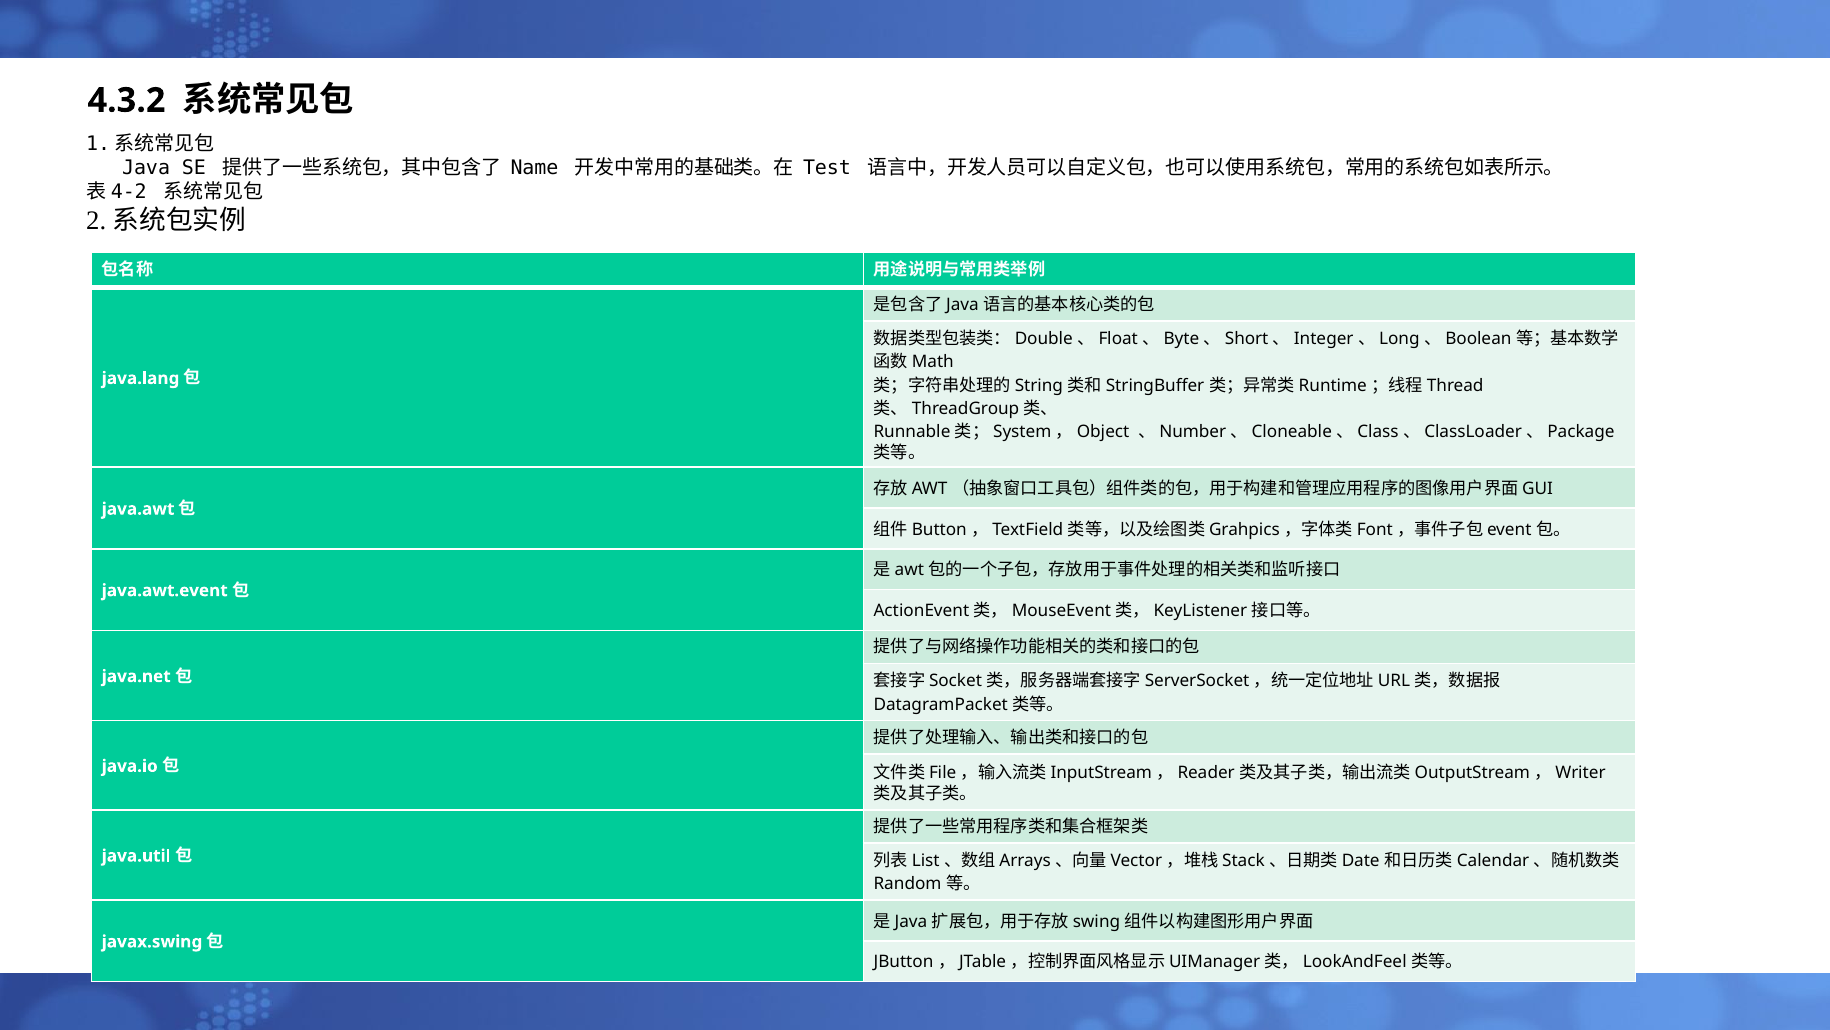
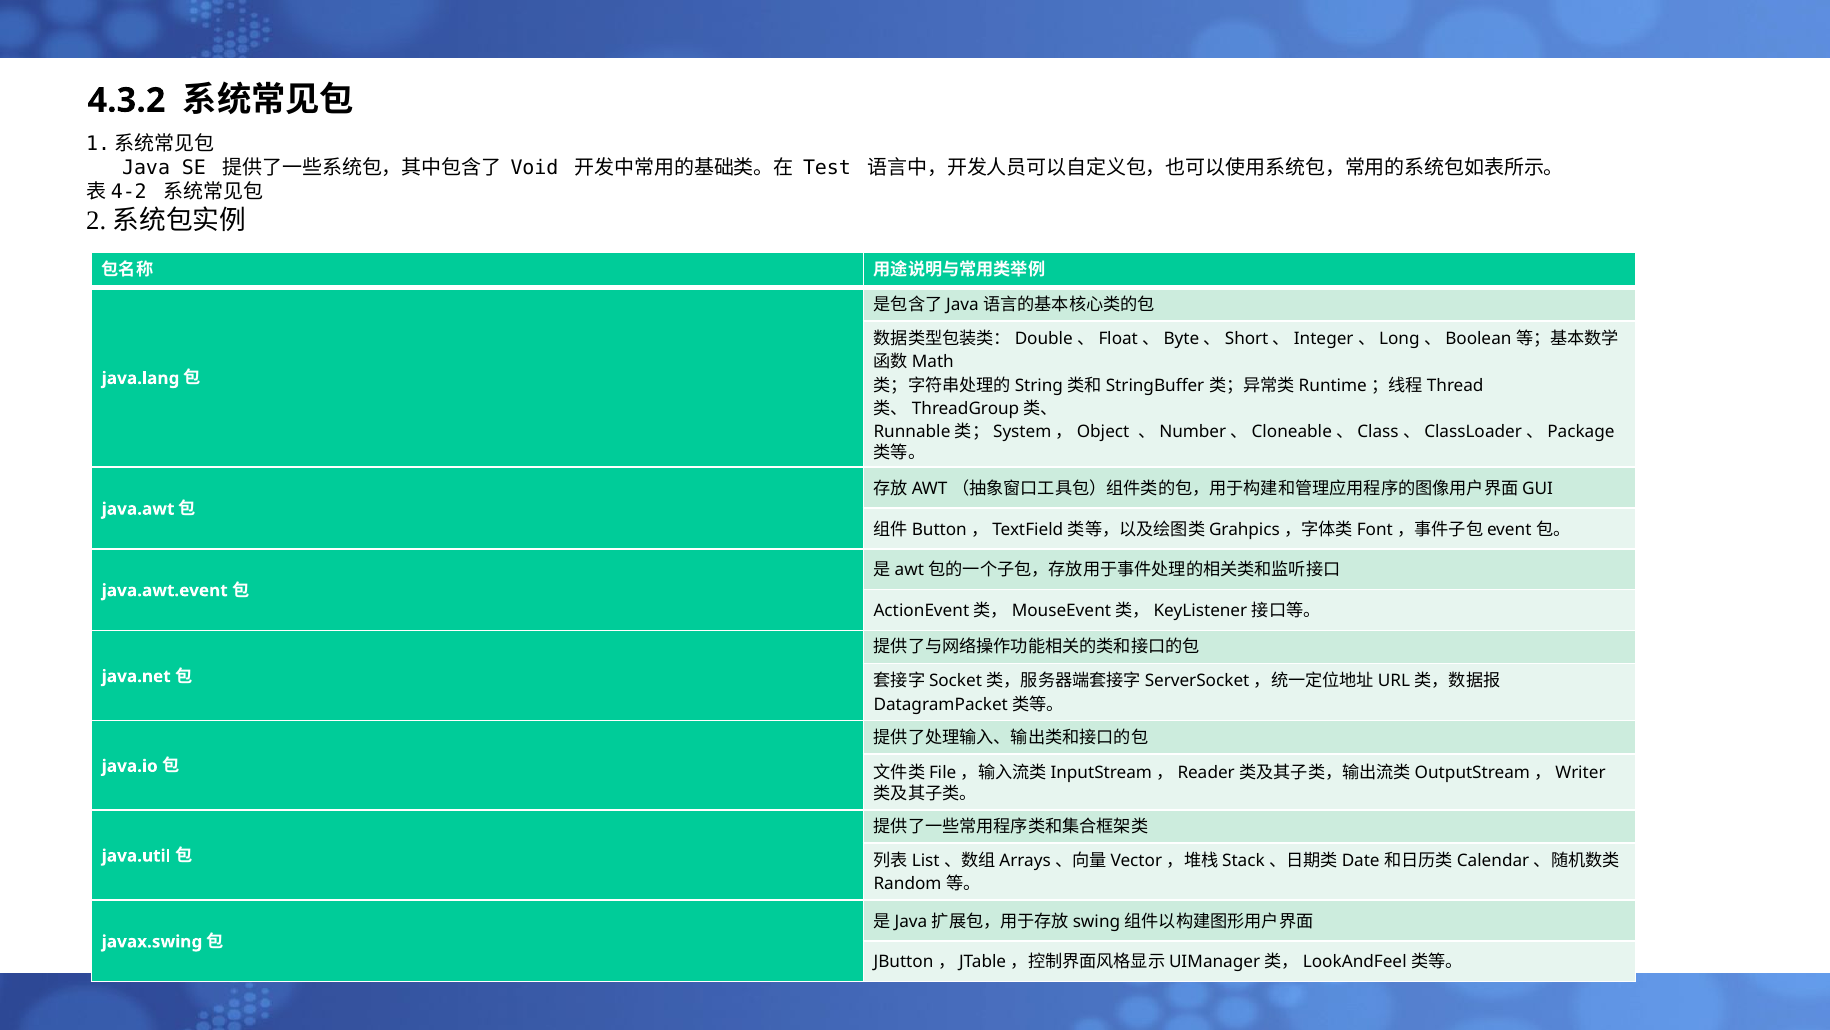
Name: Name -> Void (535, 168)
